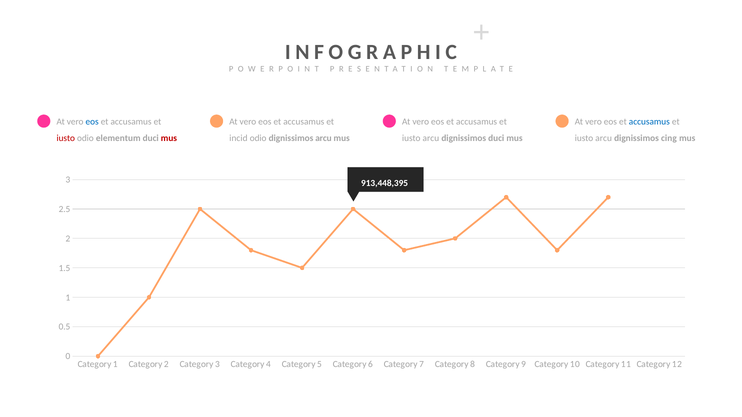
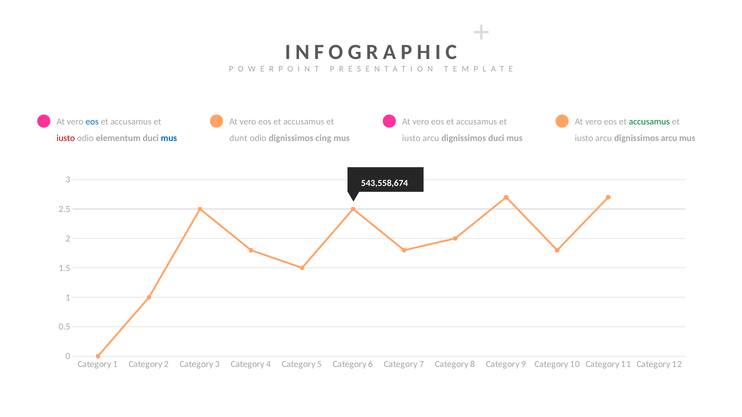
accusamus colour: blue -> green (649, 122)
mus colour: red -> blue (169, 138)
incid: incid -> dunt (238, 138)
dignissimos arcu: arcu -> cing (323, 138)
dignissimos cing: cing -> arcu (669, 138)
913,448,395: 913,448,395 -> 543,558,674 (385, 183)
